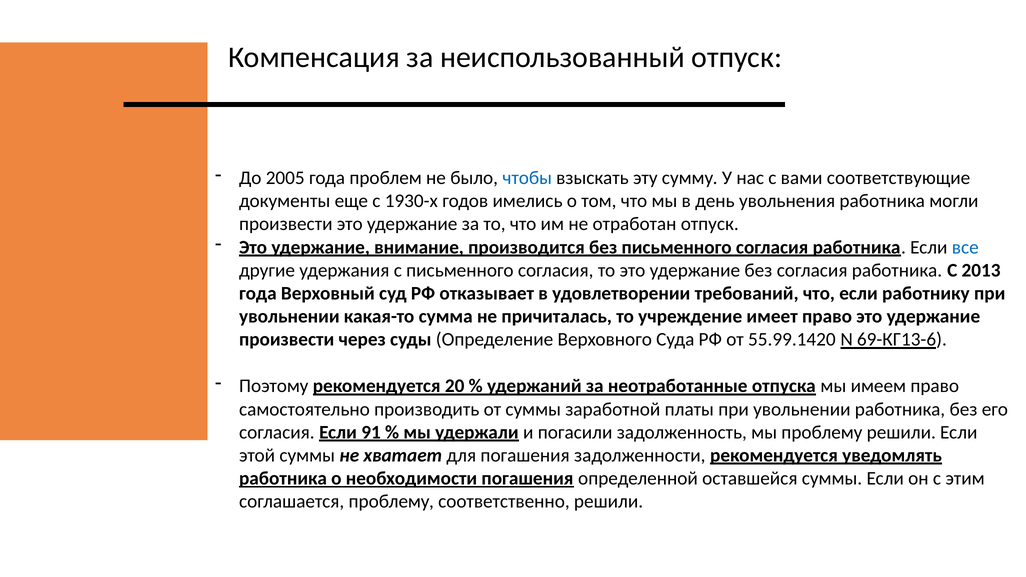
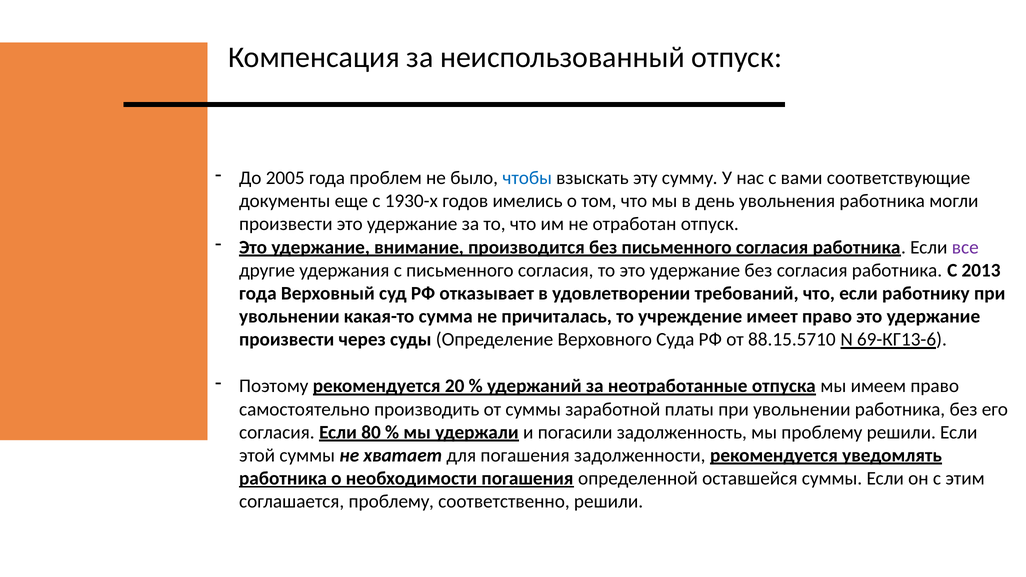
все colour: blue -> purple (965, 247)
55.99.1420: 55.99.1420 -> 88.15.5710 (792, 340)
91: 91 -> 80 (371, 432)
